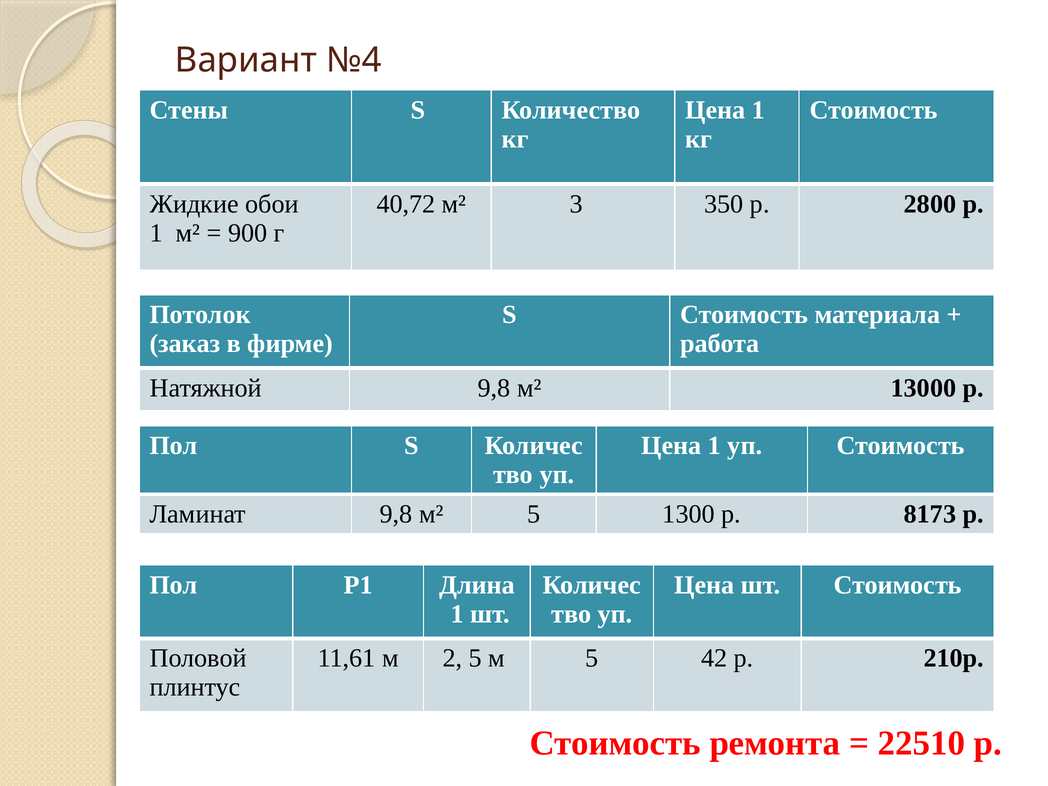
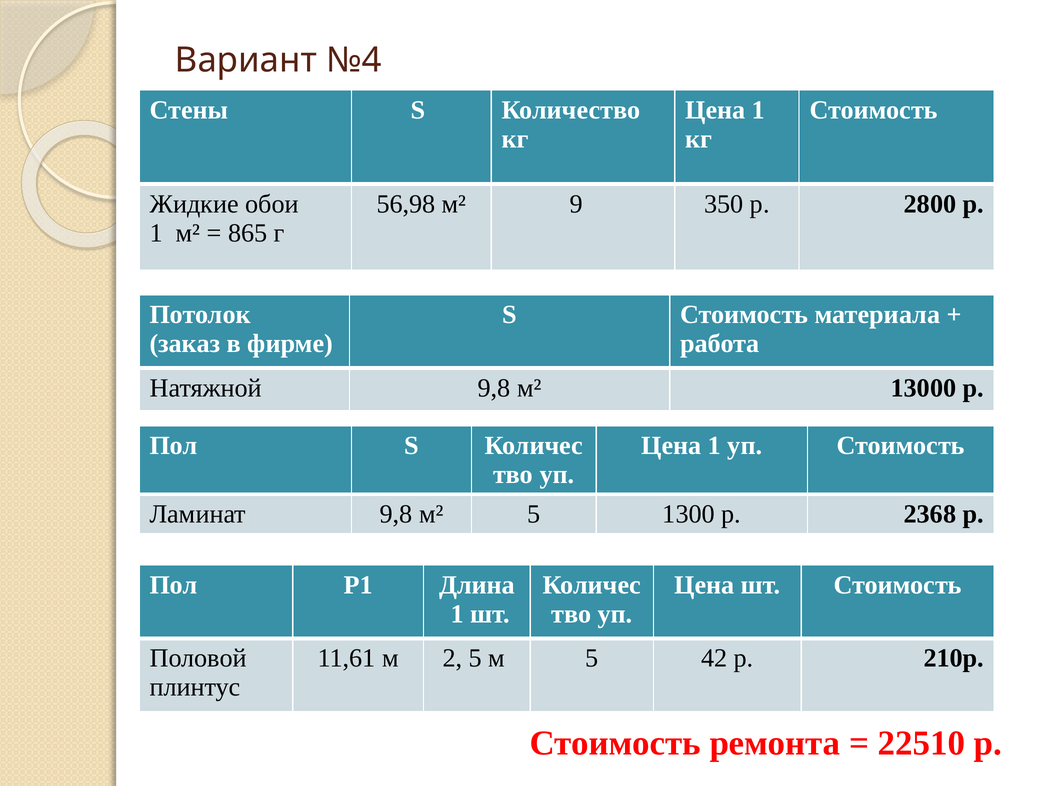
40,72: 40,72 -> 56,98 (406, 204)
3: 3 -> 9 (577, 204)
900: 900 -> 865 (248, 233)
8173: 8173 -> 2368 (930, 514)
